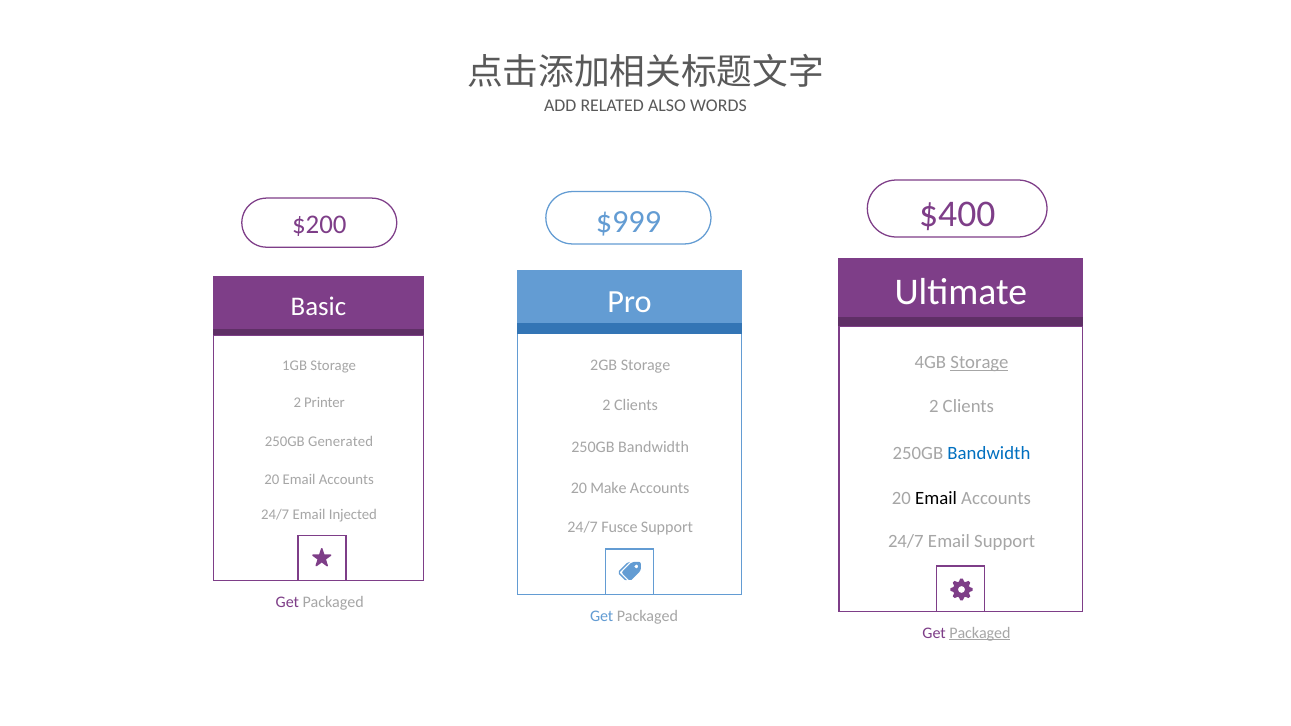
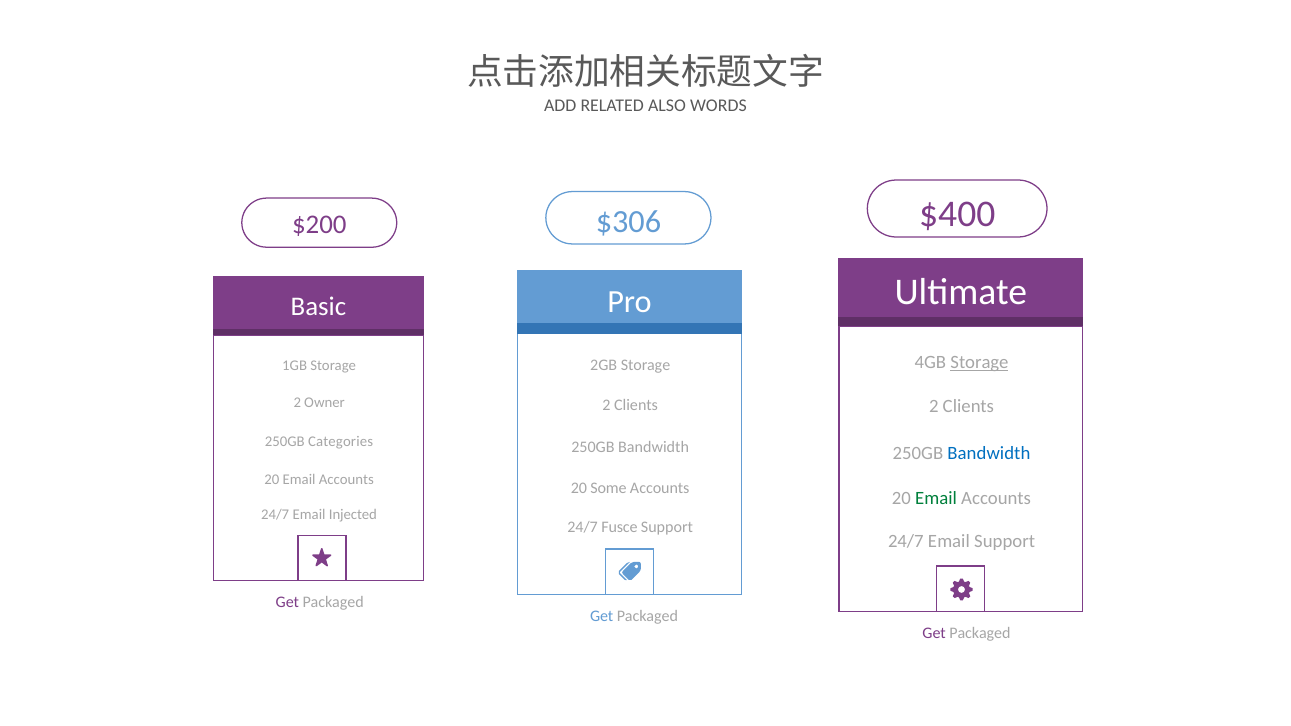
$999: $999 -> $306 (628, 221)
Printer: Printer -> Owner (324, 402)
Generated: Generated -> Categories (341, 442)
Make: Make -> Some (609, 488)
Email colour: black -> green (936, 498)
Packaged underline: present -> none (980, 633)
